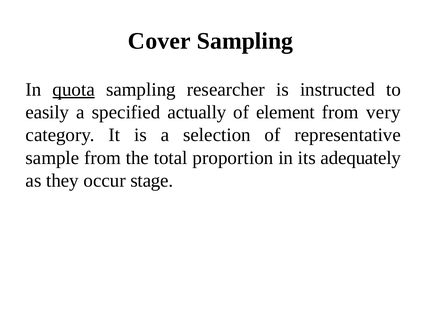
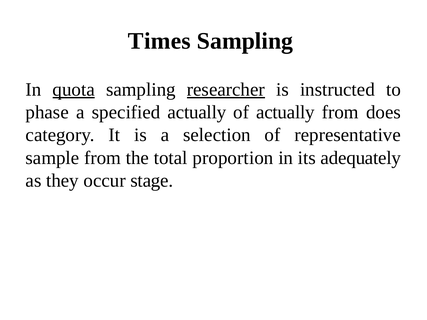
Cover: Cover -> Times (159, 41)
researcher underline: none -> present (226, 90)
easily: easily -> phase (47, 112)
of element: element -> actually (285, 112)
very: very -> does (383, 112)
